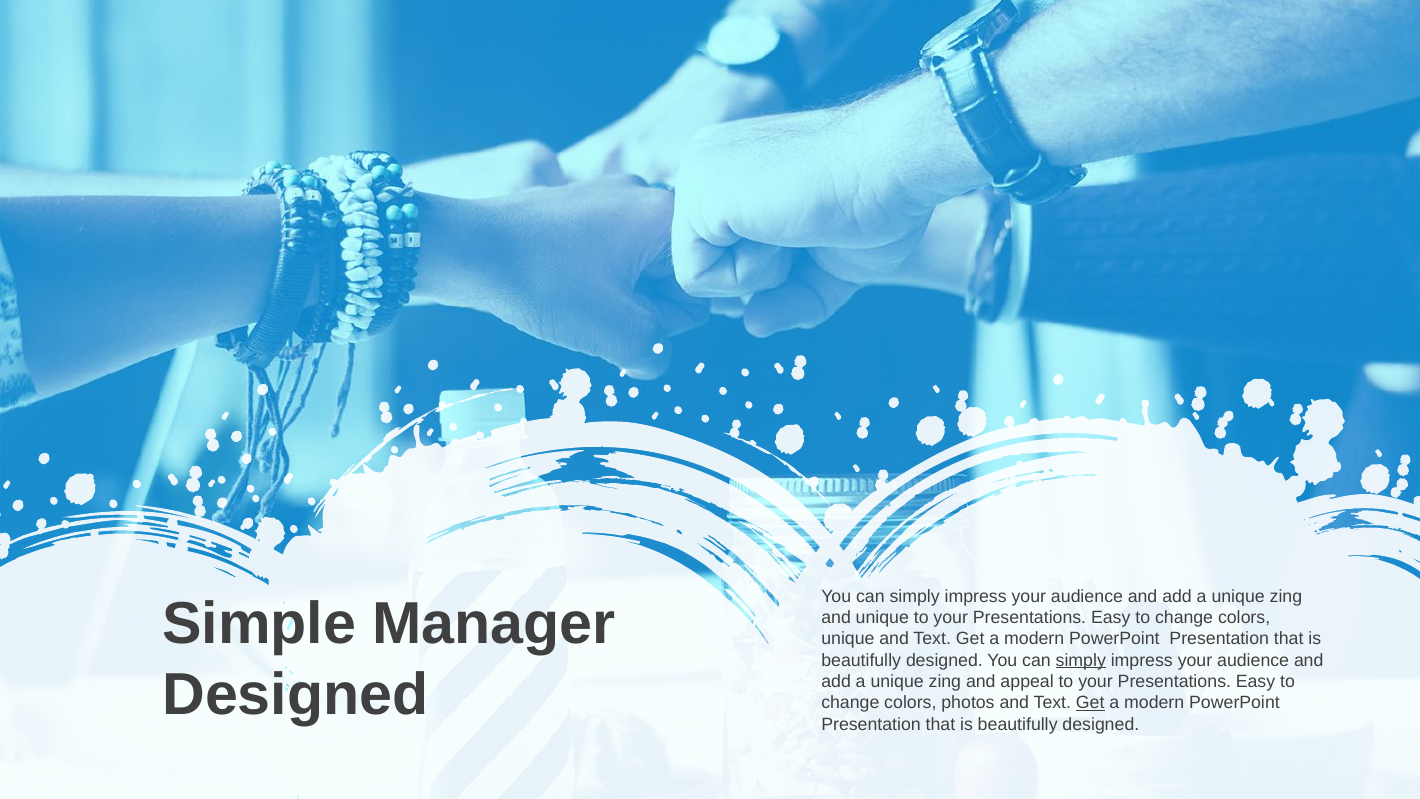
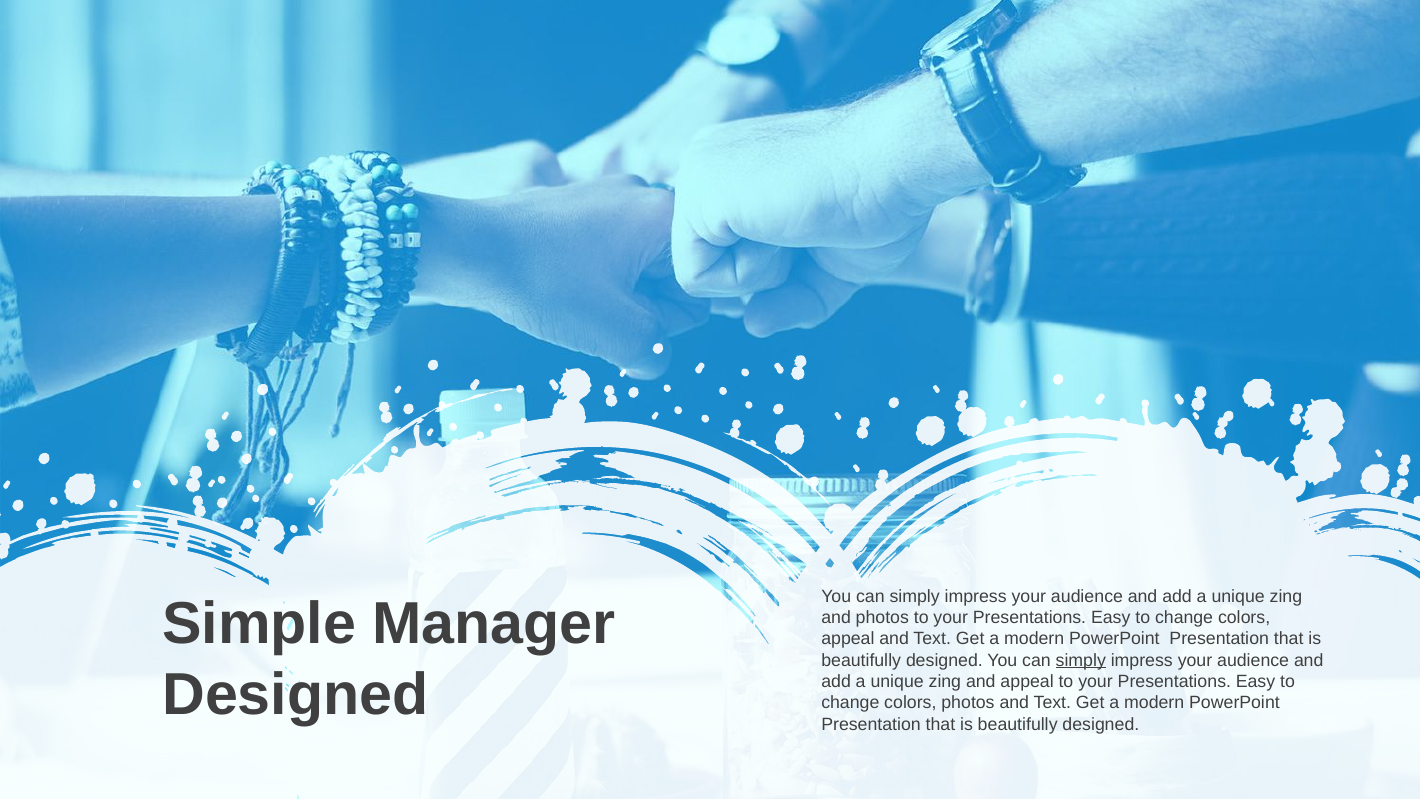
and unique: unique -> photos (882, 617)
unique: unique -> appeal (848, 639)
Get underline: present -> none (1090, 703)
